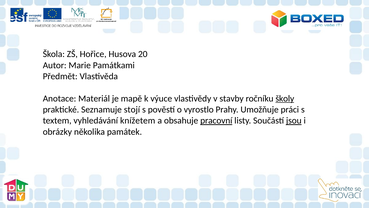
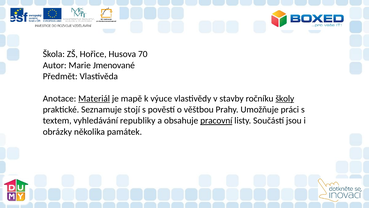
20: 20 -> 70 (143, 54)
Památkami: Památkami -> Jmenované (114, 65)
Materiál underline: none -> present (94, 98)
vyrostlo: vyrostlo -> věštbou (199, 109)
knížetem: knížetem -> republiky (138, 120)
jsou underline: present -> none (294, 120)
